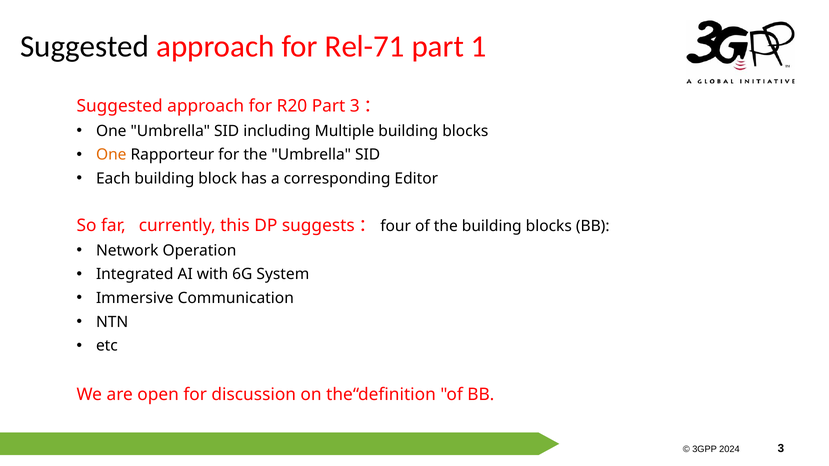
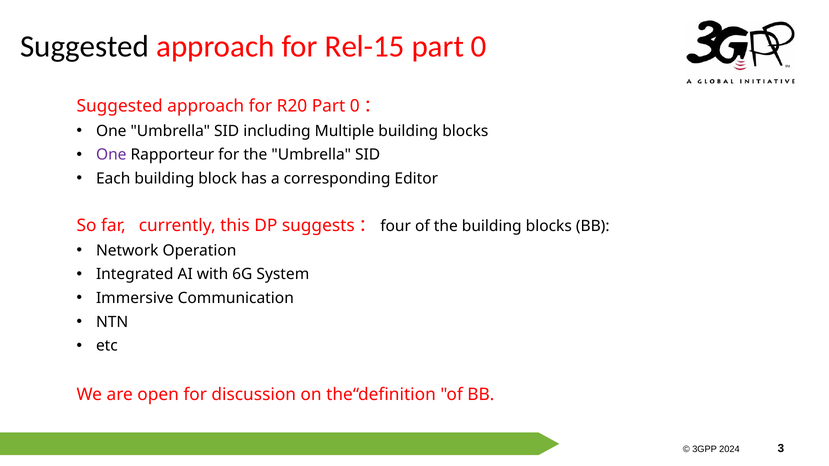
Rel-71: Rel-71 -> Rel-15 (365, 47)
1: 1 -> 0 (479, 47)
R20 Part 3: 3 -> 0 (355, 106)
One colour: orange -> purple (111, 155)
